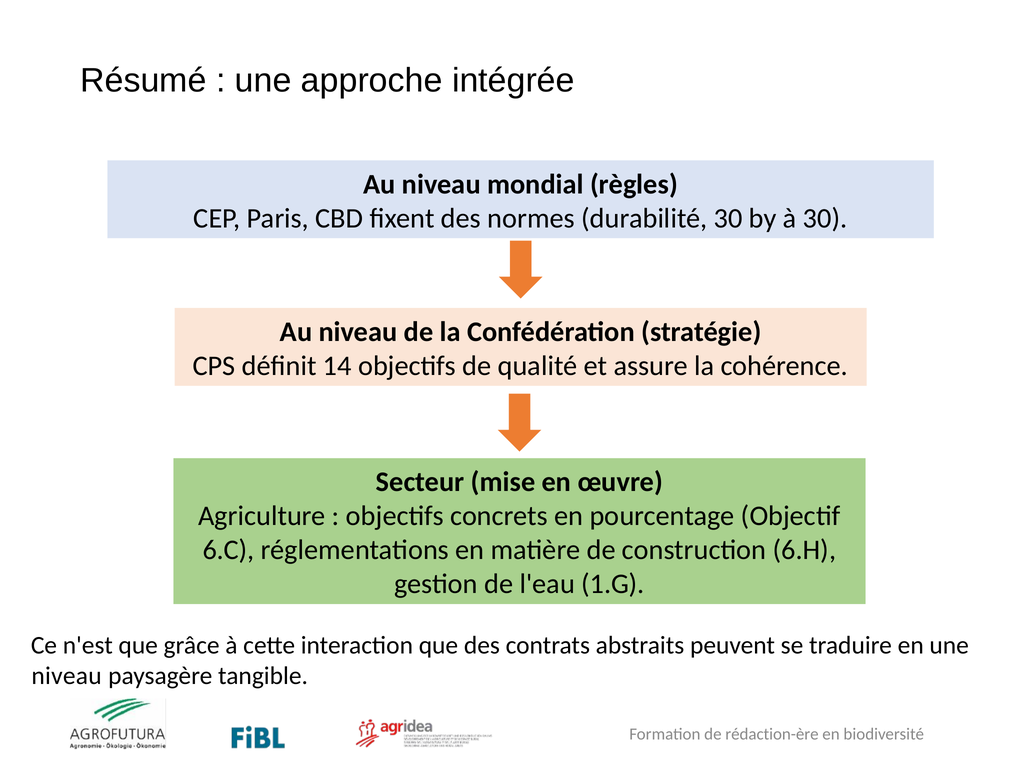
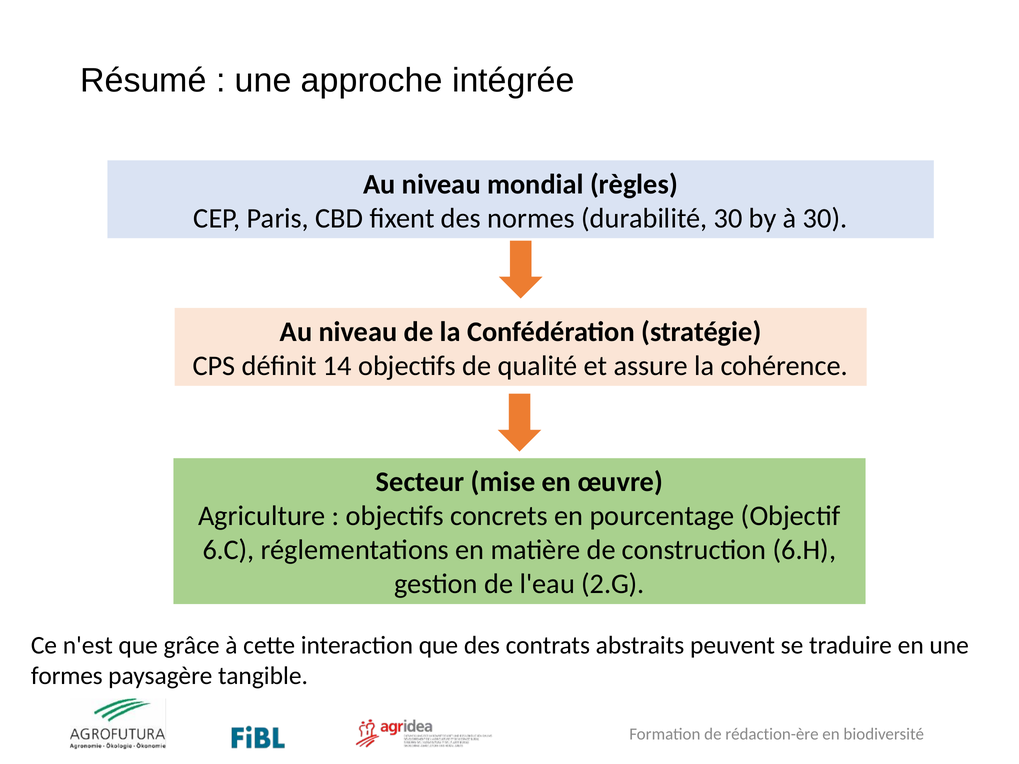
1.G: 1.G -> 2.G (613, 584)
niveau: niveau -> formes (67, 676)
